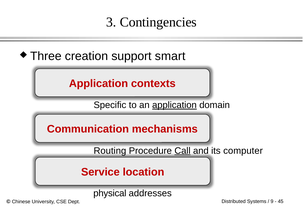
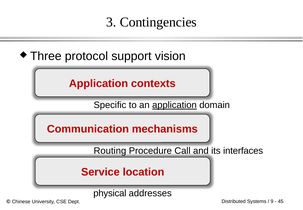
creation: creation -> protocol (86, 56)
smart: smart -> vision (170, 56)
Call underline: present -> none (182, 151)
computer: computer -> interfaces (243, 151)
